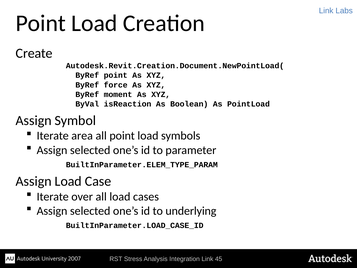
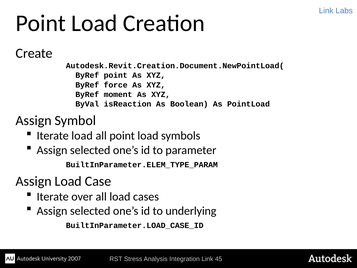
Iterate area: area -> load (82, 136)
